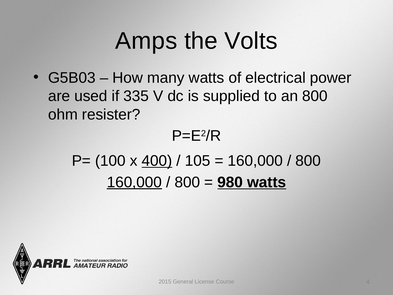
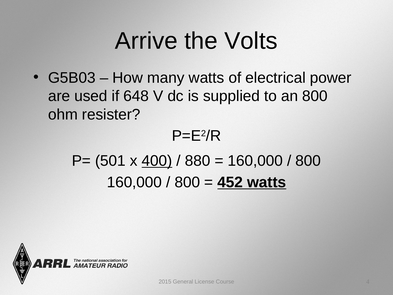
Amps: Amps -> Arrive (146, 41)
335: 335 -> 648 (136, 96)
100: 100 -> 501 (110, 161)
105: 105 -> 880 (198, 161)
160,000 underline: present -> none (134, 182)
980: 980 -> 452 (230, 182)
